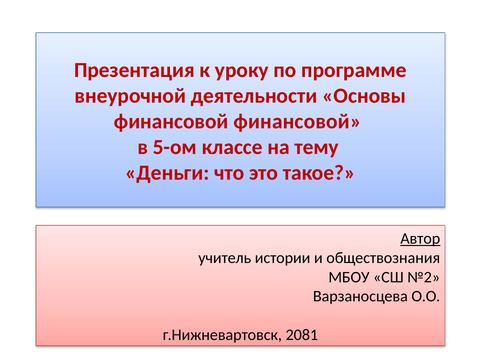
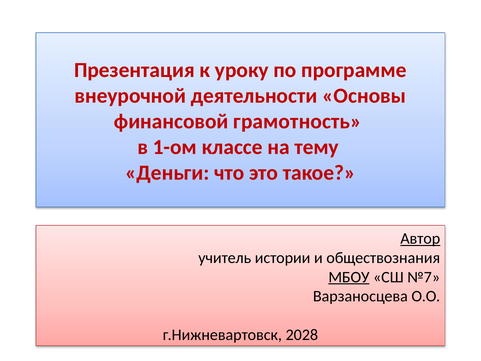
финансовой финансовой: финансовой -> грамотность (298, 121)
5-ом: 5-ом -> 1-ом (175, 147)
МБОУ underline: none -> present (349, 277)
№2: №2 -> №7 (424, 277)
2081: 2081 -> 2028 (302, 335)
